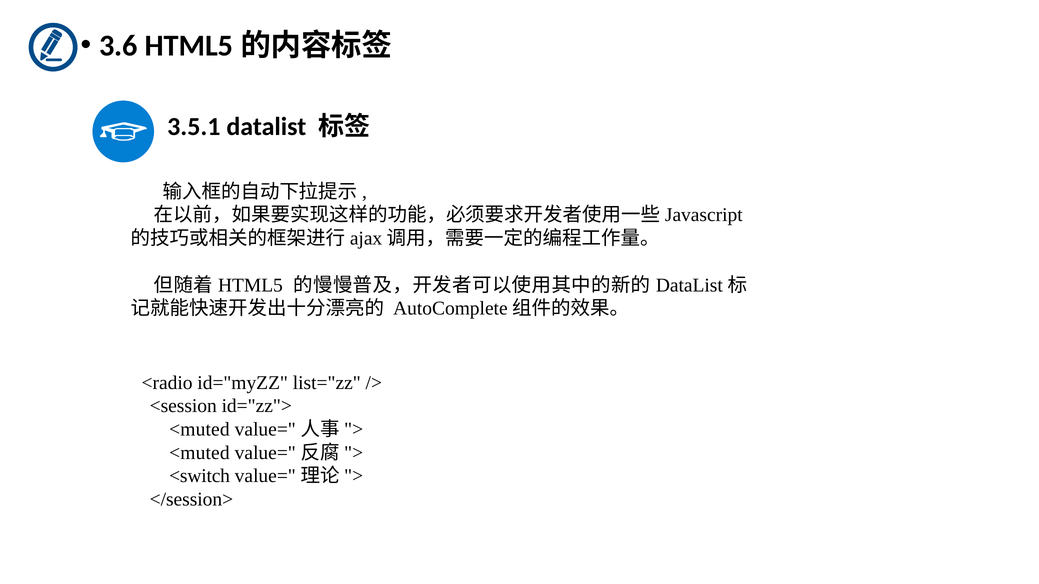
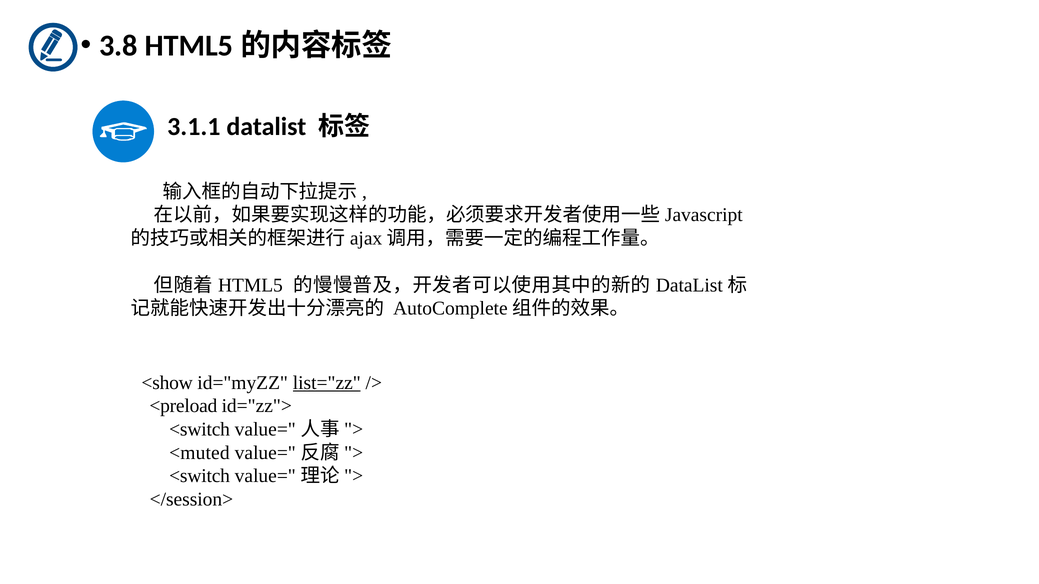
3.6: 3.6 -> 3.8 (118, 46)
3.5.1: 3.5.1 -> 3.1.1 (194, 127)
<radio: <radio -> <show (167, 383)
list="zz underline: none -> present (327, 383)
<session: <session -> <preload (183, 406)
<muted: <muted -> <switch (200, 430)
